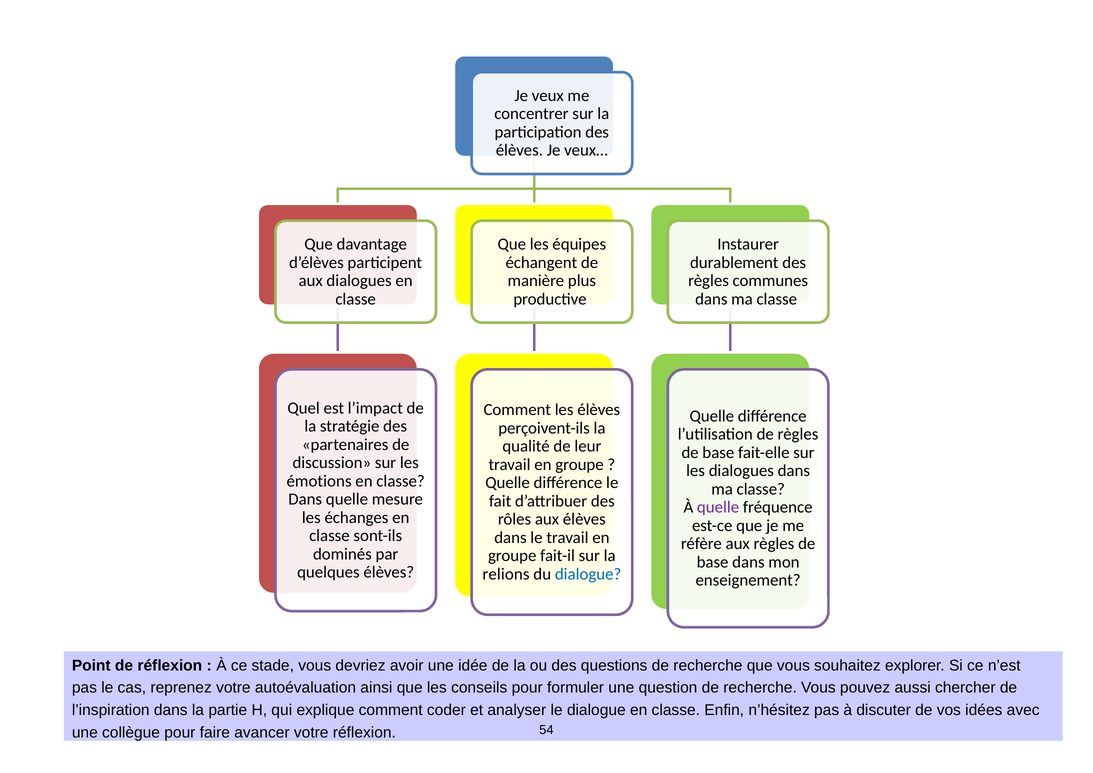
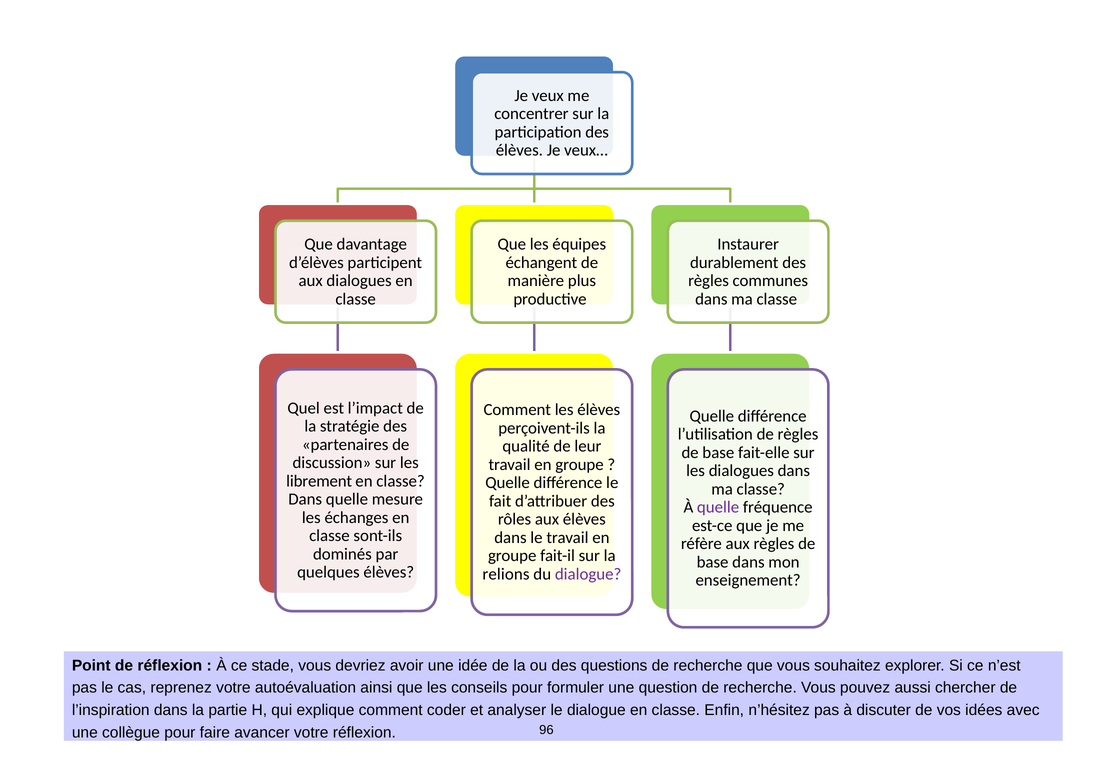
émotions: émotions -> librement (319, 481)
dialogue colour: blue -> purple (588, 574)
54: 54 -> 96 (546, 730)
